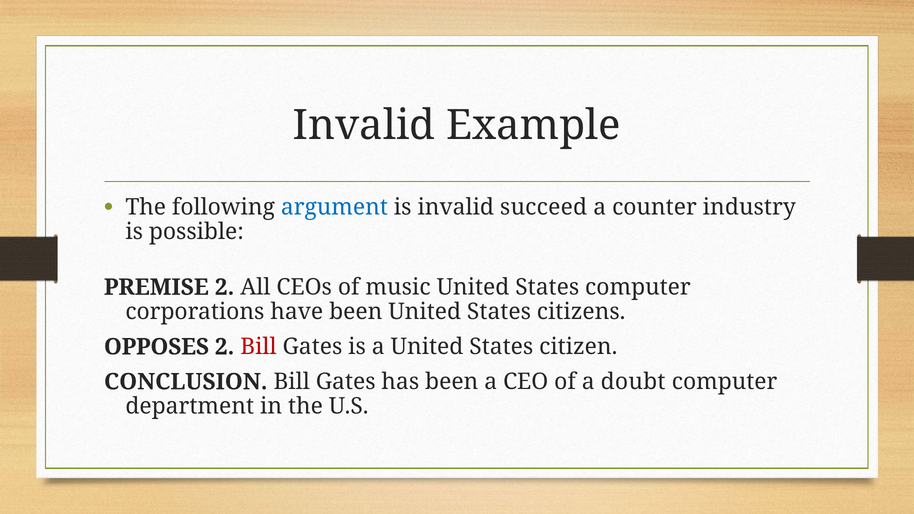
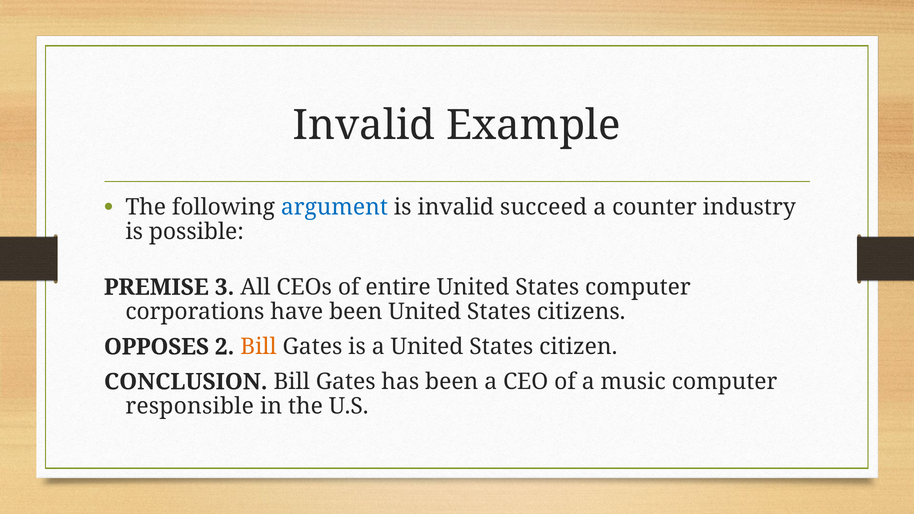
PREMISE 2: 2 -> 3 (224, 287)
music: music -> entire (398, 287)
Bill colour: red -> orange (258, 347)
doubt: doubt -> music (633, 382)
department: department -> responsible (190, 407)
